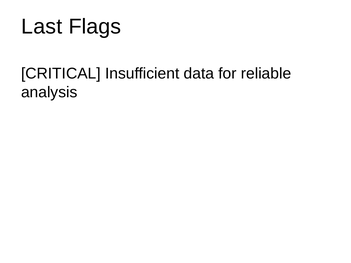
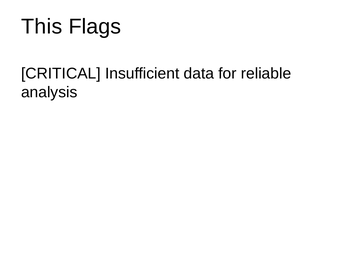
Last: Last -> This (42, 27)
